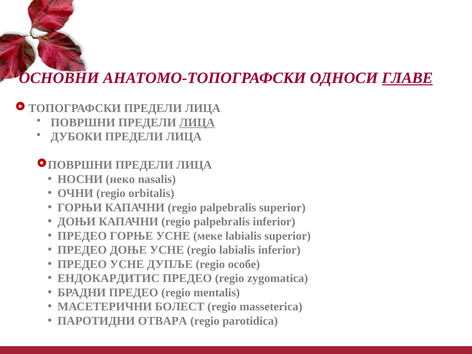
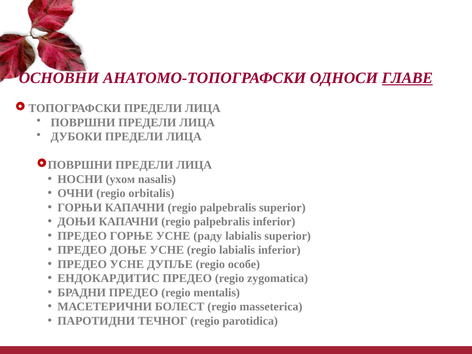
ЛИЦА underline: present -> none (197, 123)
неко: неко -> ухом (120, 179)
меке: меке -> раду (208, 236)
ОТВАРА: ОТВАРА -> ТЕЧНОГ (163, 321)
